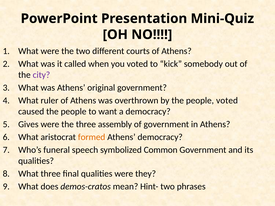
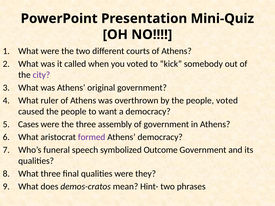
Gives: Gives -> Cases (28, 124)
formed colour: orange -> purple (92, 137)
Common: Common -> Outcome (161, 150)
